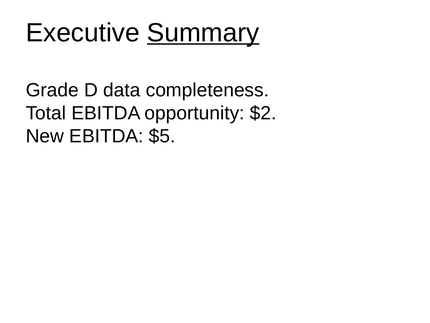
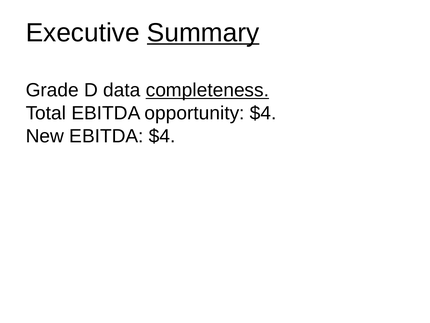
completeness underline: none -> present (207, 90)
opportunity $2: $2 -> $4 (263, 113)
EBITDA $5: $5 -> $4 (162, 136)
